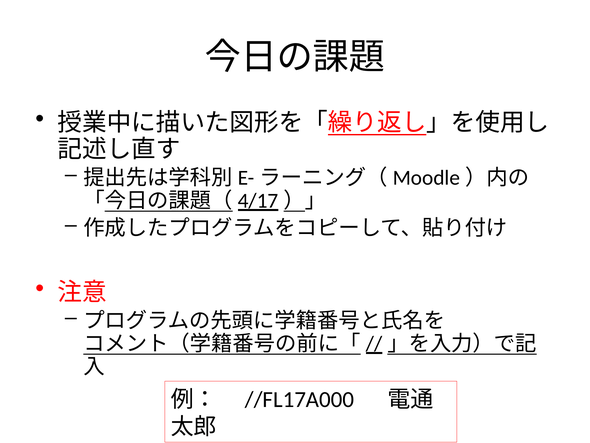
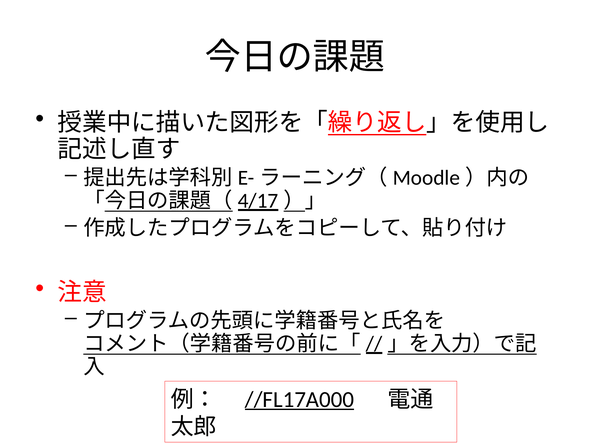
//FL17A000 underline: none -> present (299, 399)
